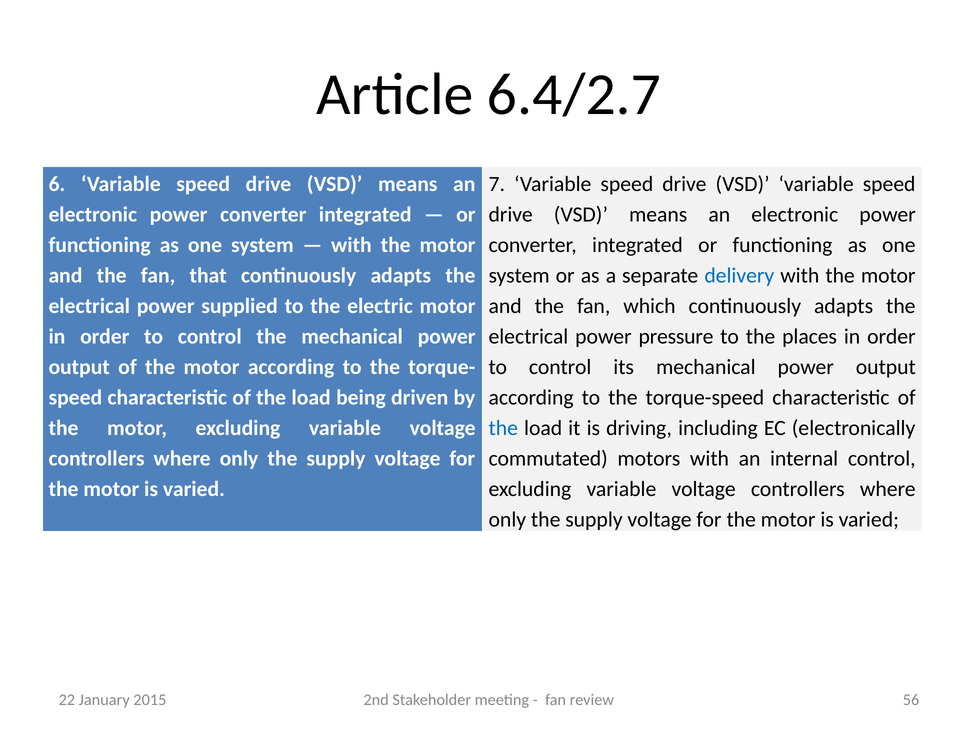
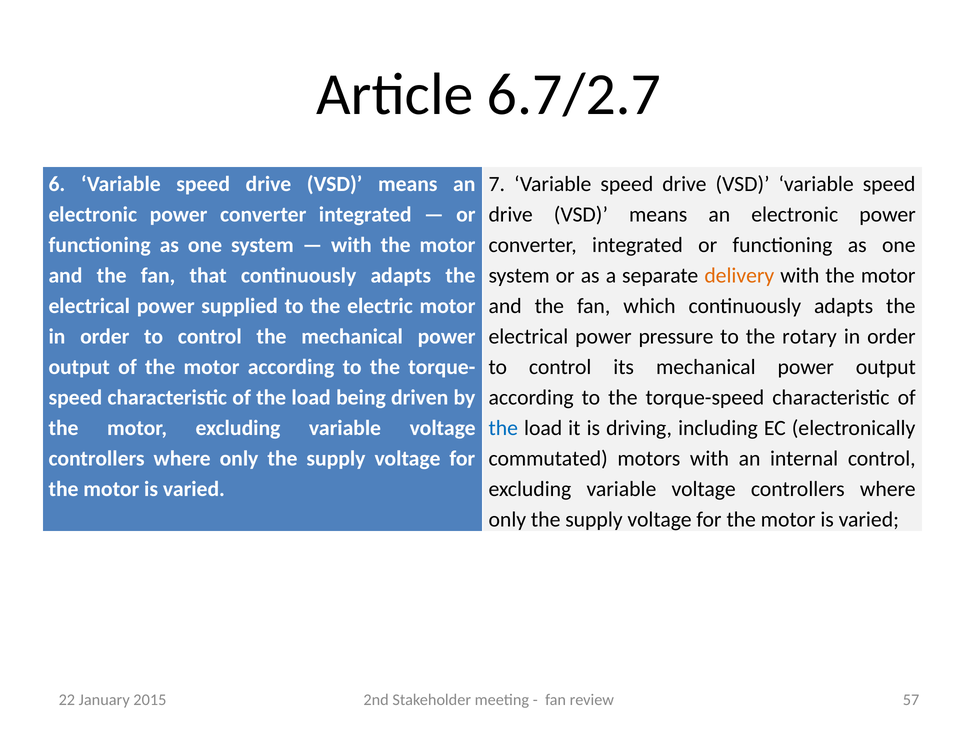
6.4/2.7: 6.4/2.7 -> 6.7/2.7 (574, 95)
delivery colour: blue -> orange (739, 276)
places: places -> rotary (809, 337)
56: 56 -> 57 (911, 700)
